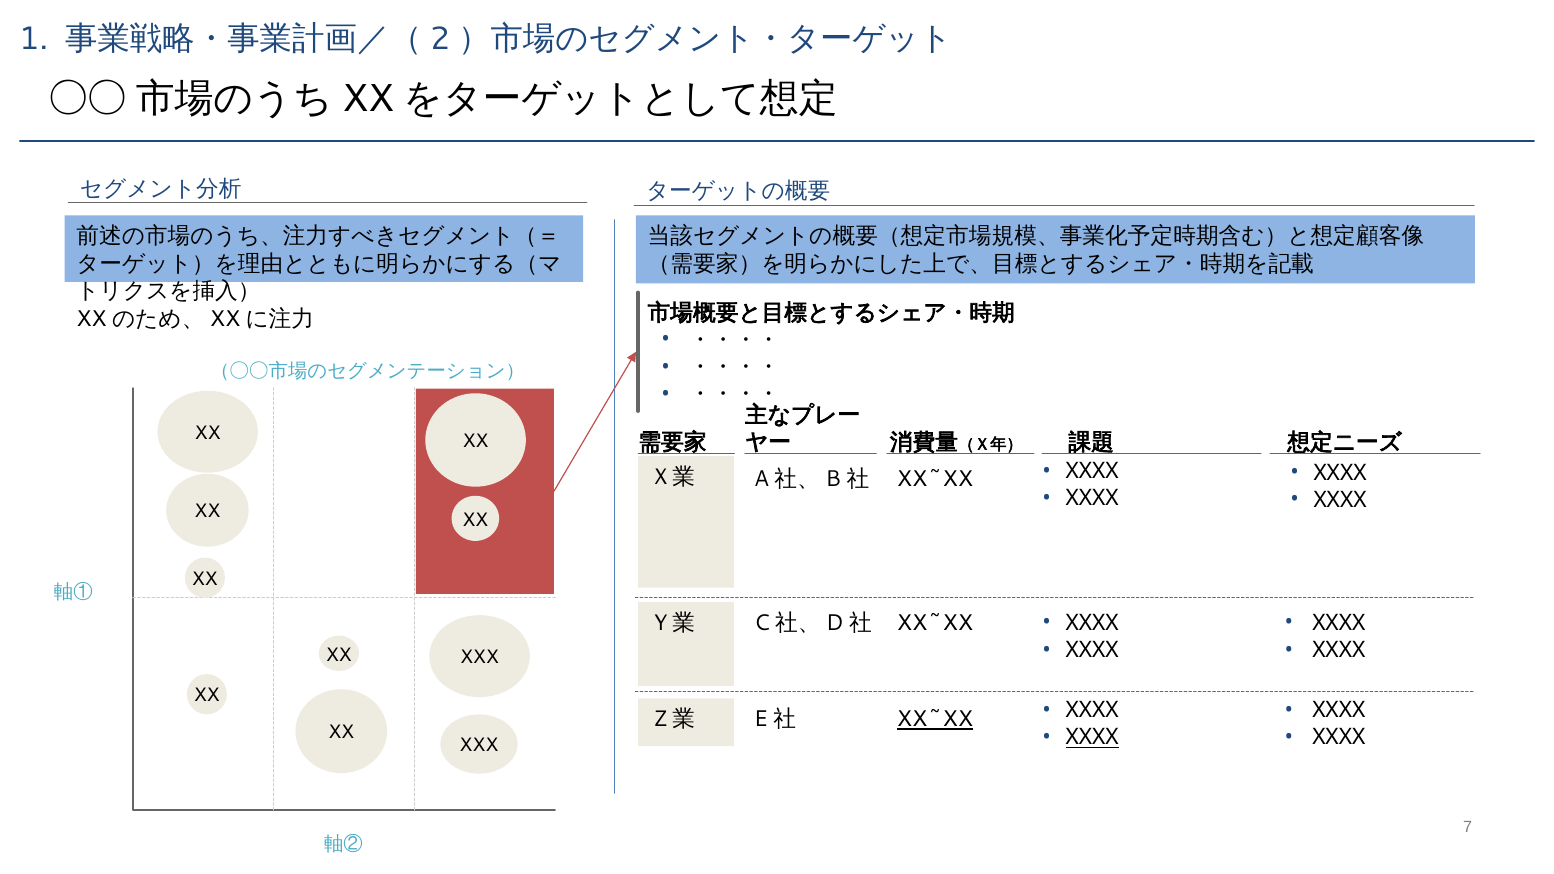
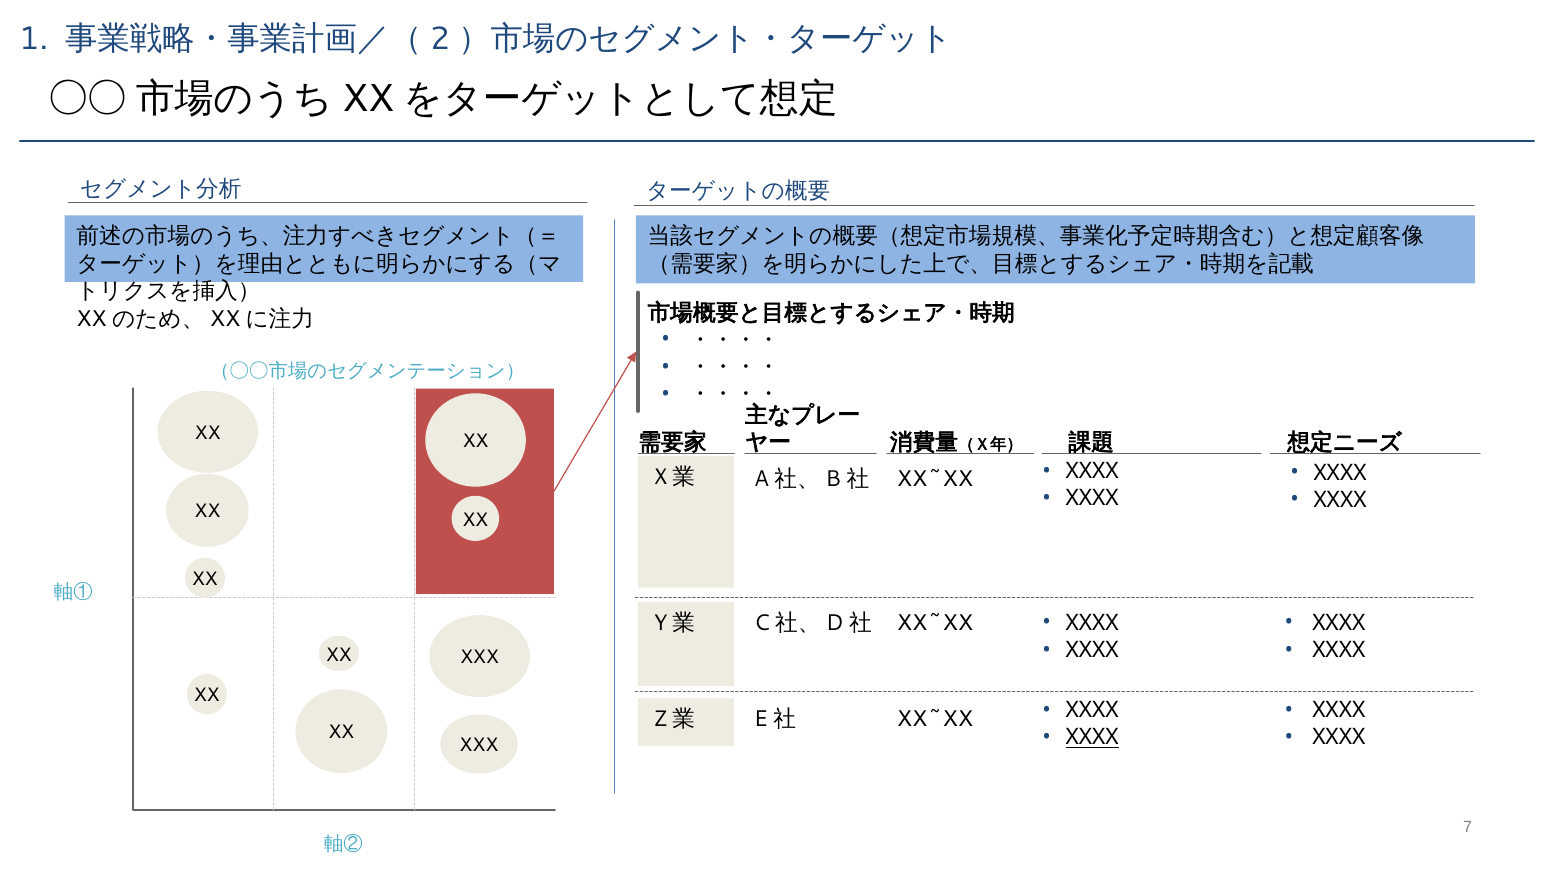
XX~XX underline: present -> none (935, 720)
